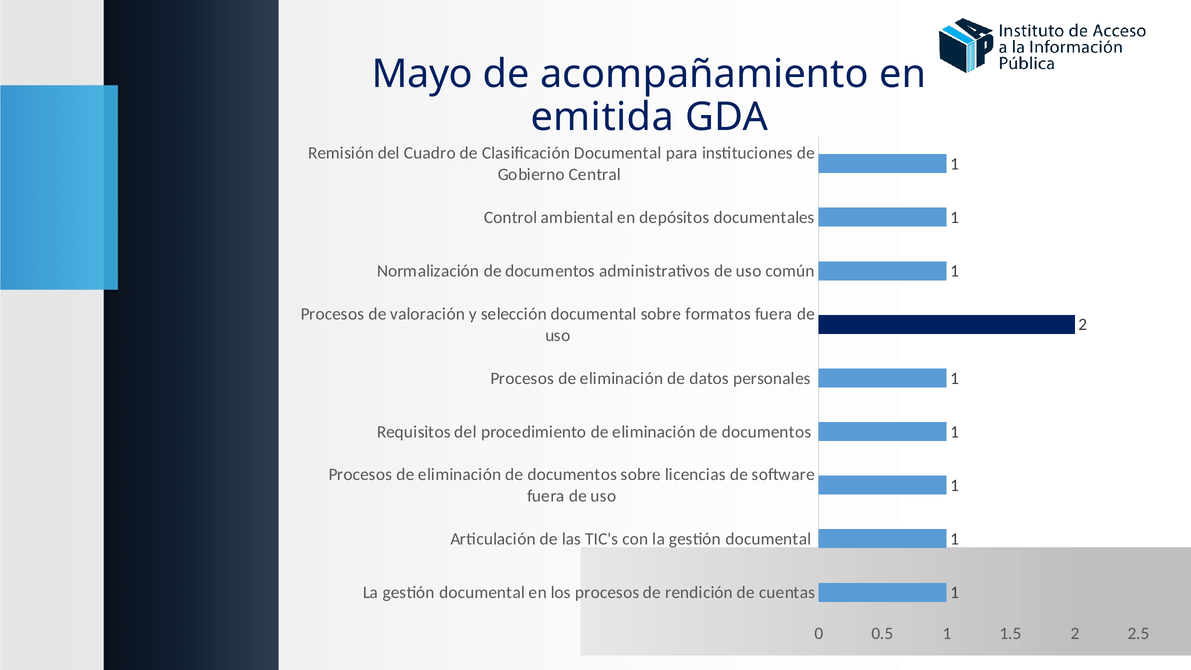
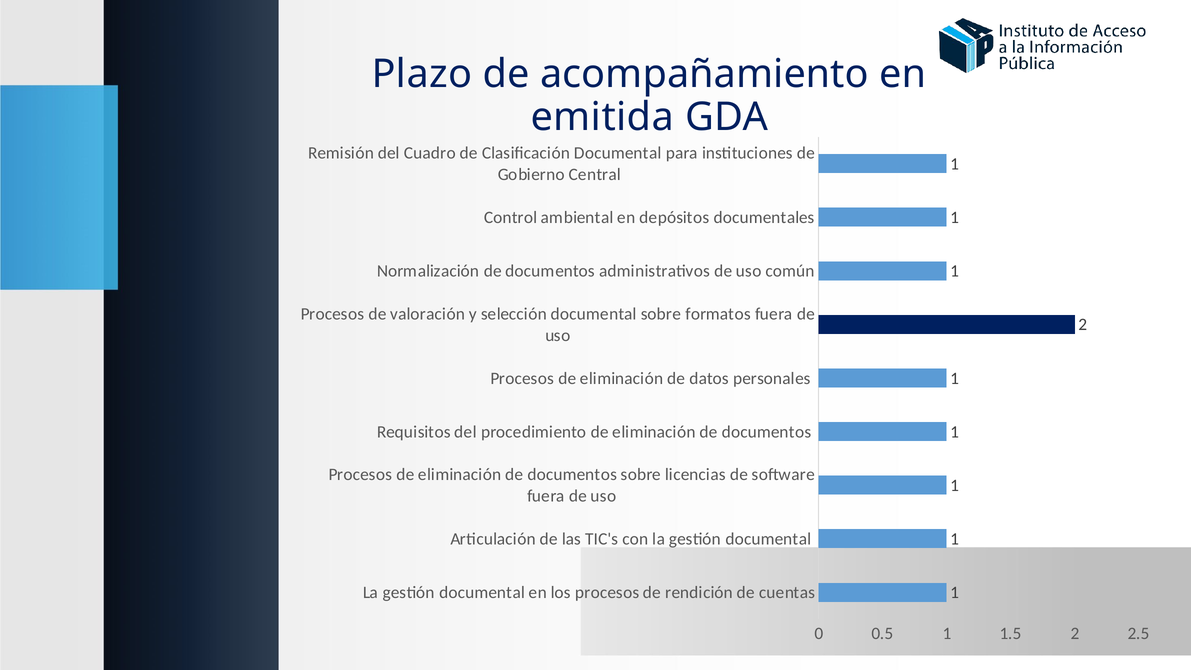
Mayo: Mayo -> Plazo (422, 74)
